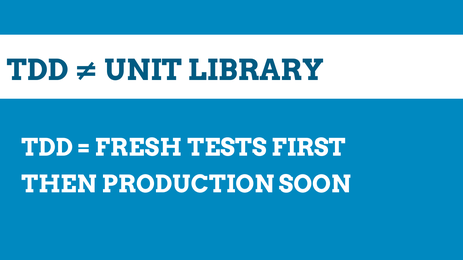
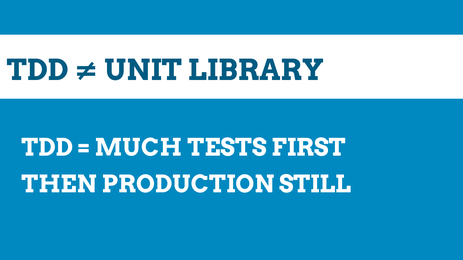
FRESH: FRESH -> MUCH (138, 148)
SOON: SOON -> STILL (315, 185)
